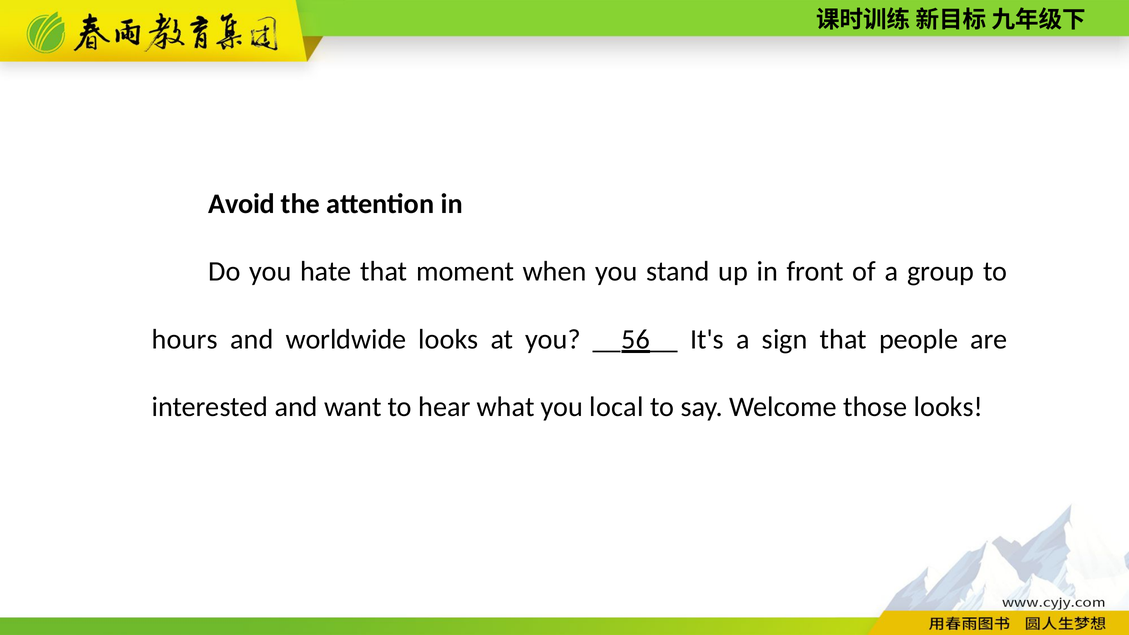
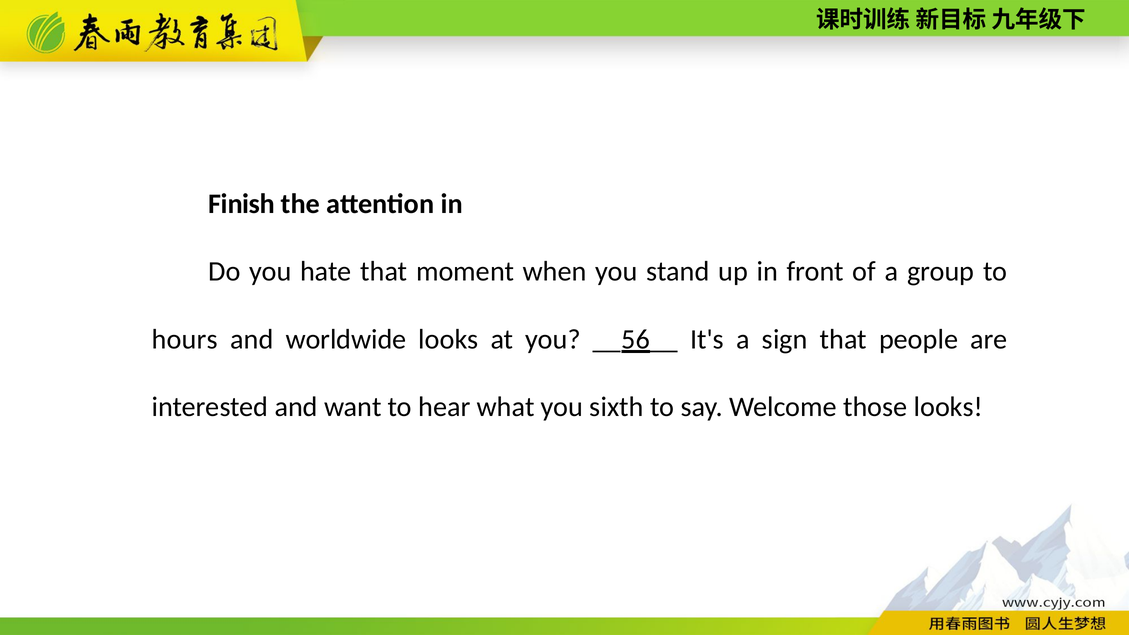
Avoid: Avoid -> Finish (242, 204)
local: local -> sixth (617, 407)
